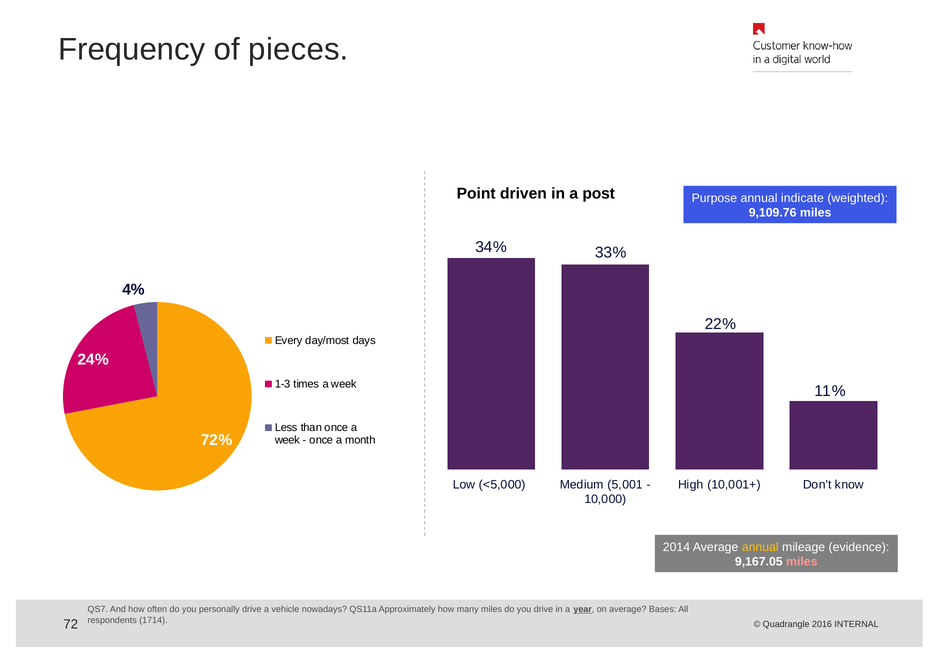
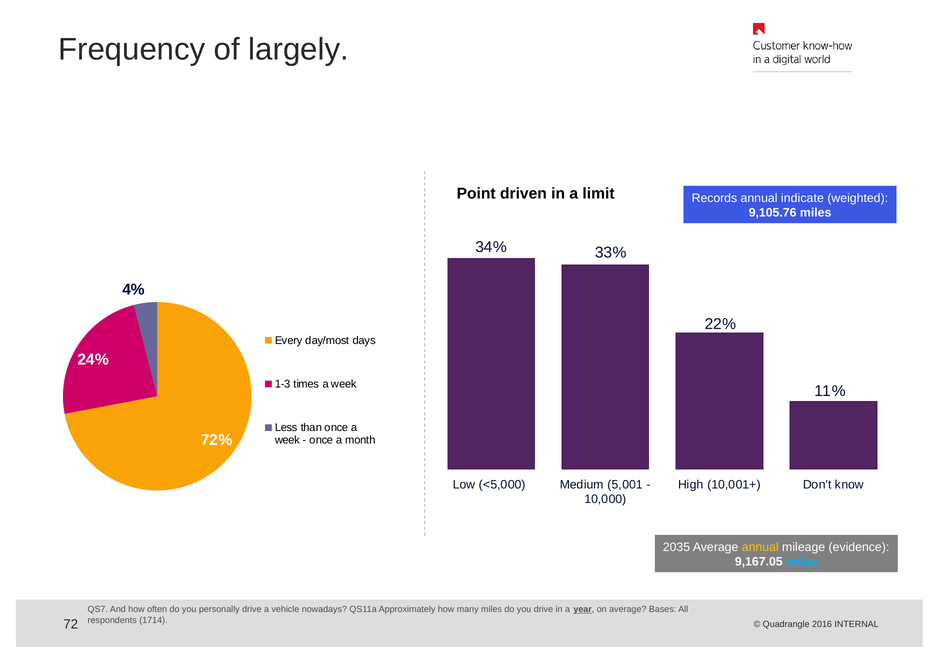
pieces: pieces -> largely (299, 49)
post: post -> limit (599, 194)
Purpose: Purpose -> Records (714, 198)
9,109.76: 9,109.76 -> 9,105.76 (773, 213)
2014: 2014 -> 2035 (676, 548)
miles colour: pink -> light blue (802, 562)
